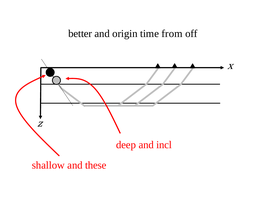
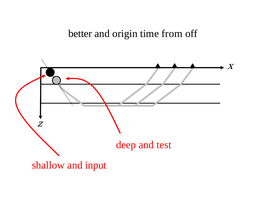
incl: incl -> test (164, 145)
these: these -> input (96, 165)
